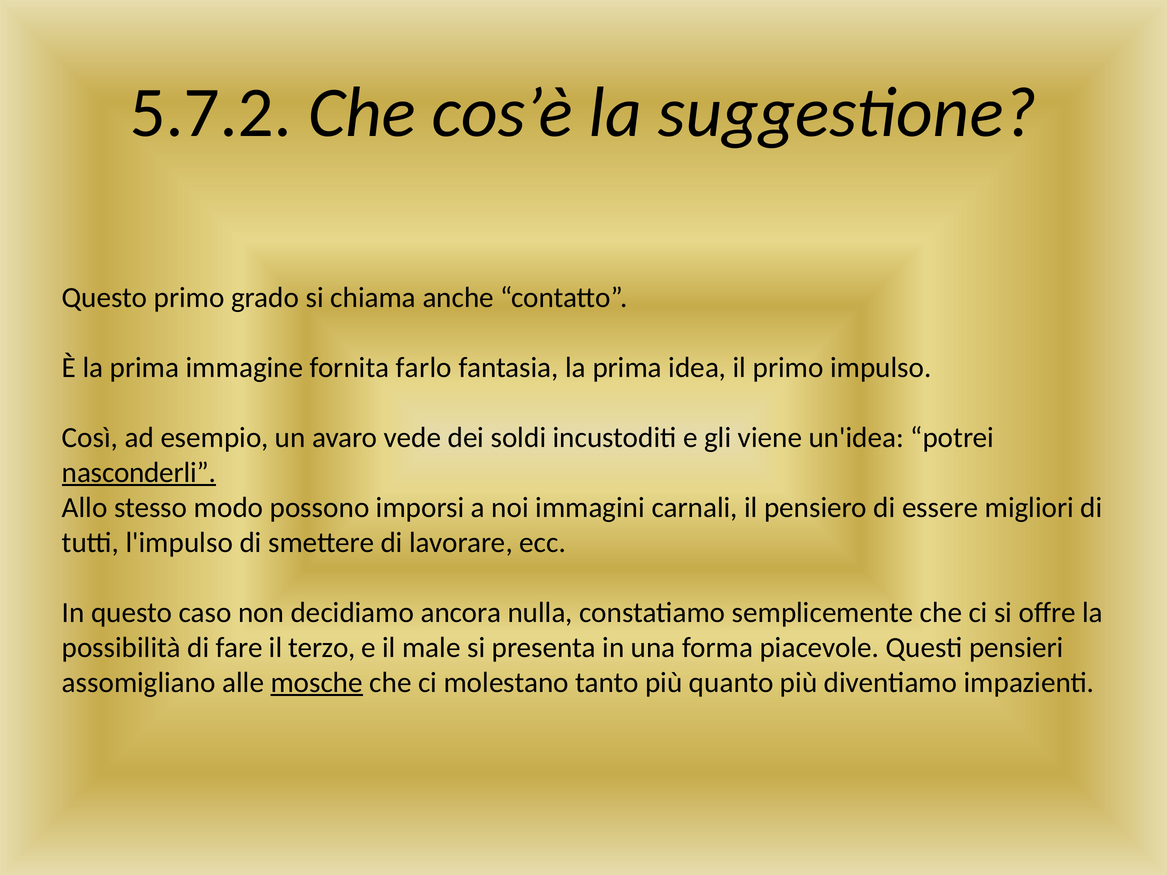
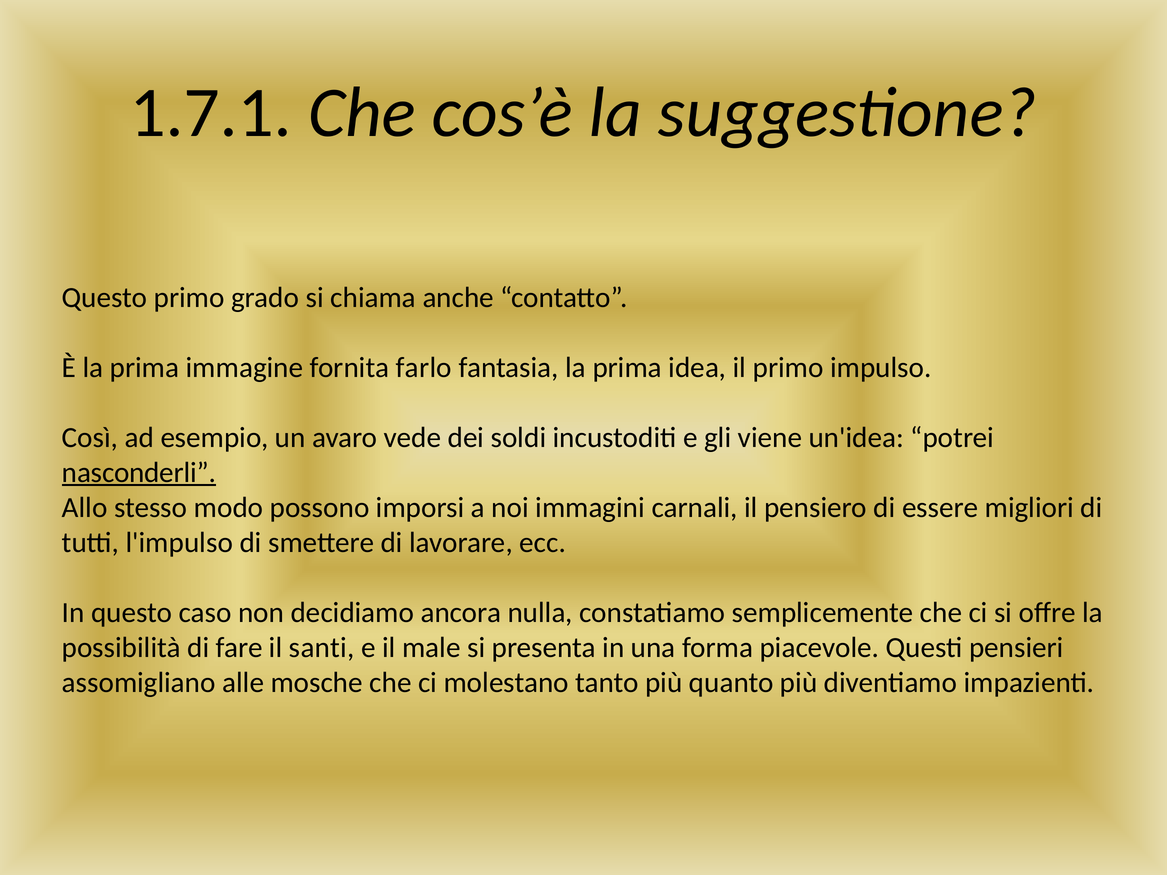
5.7.2: 5.7.2 -> 1.7.1 (211, 113)
terzo: terzo -> santi (322, 648)
mosche underline: present -> none (317, 683)
